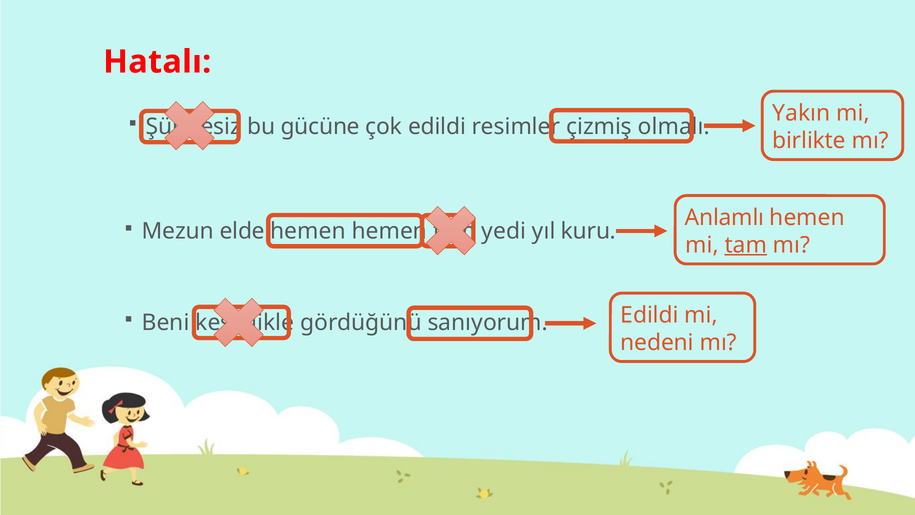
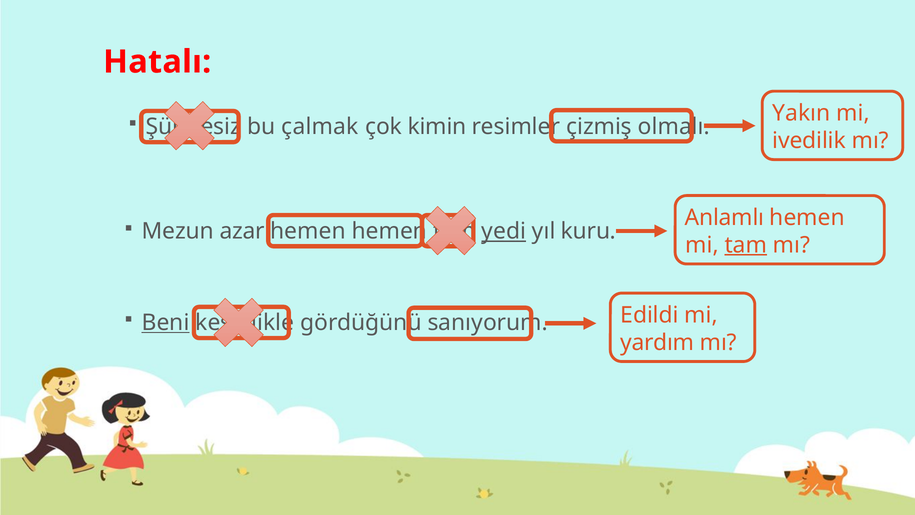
gücüne: gücüne -> çalmak (320, 127)
çok edildi: edildi -> kimin (437, 127)
birlikte: birlikte -> ivedilik (809, 141)
elde: elde -> azar (242, 231)
yedi underline: none -> present (504, 231)
Beni underline: none -> present (166, 322)
nedeni: nedeni -> yardım (657, 342)
